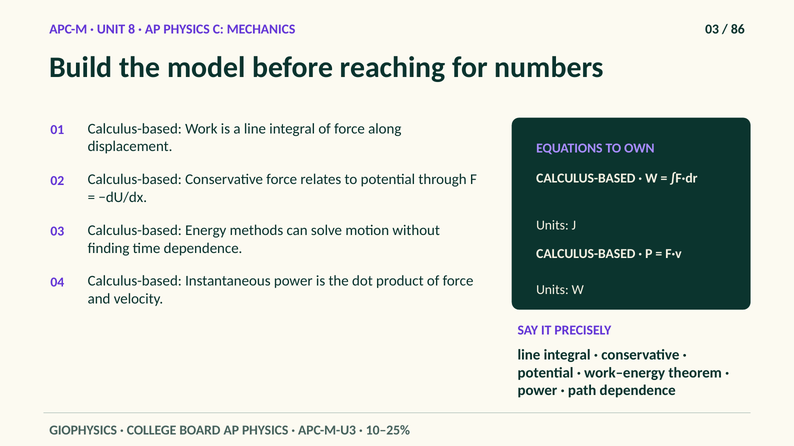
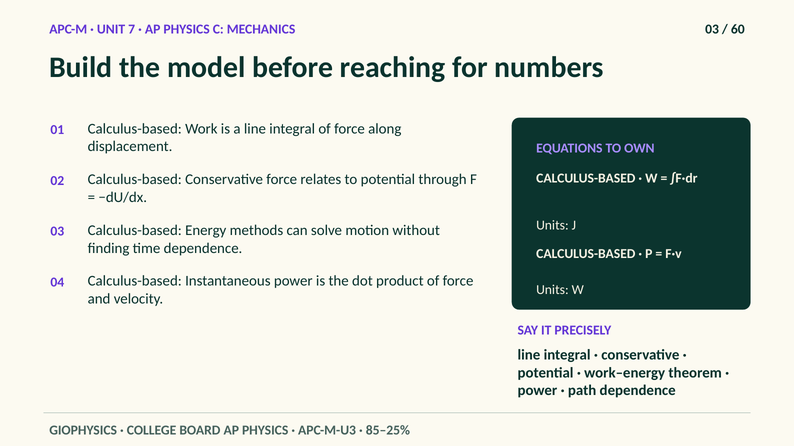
8: 8 -> 7 (132, 29)
86: 86 -> 60 (738, 29)
10–25%: 10–25% -> 85–25% (388, 431)
